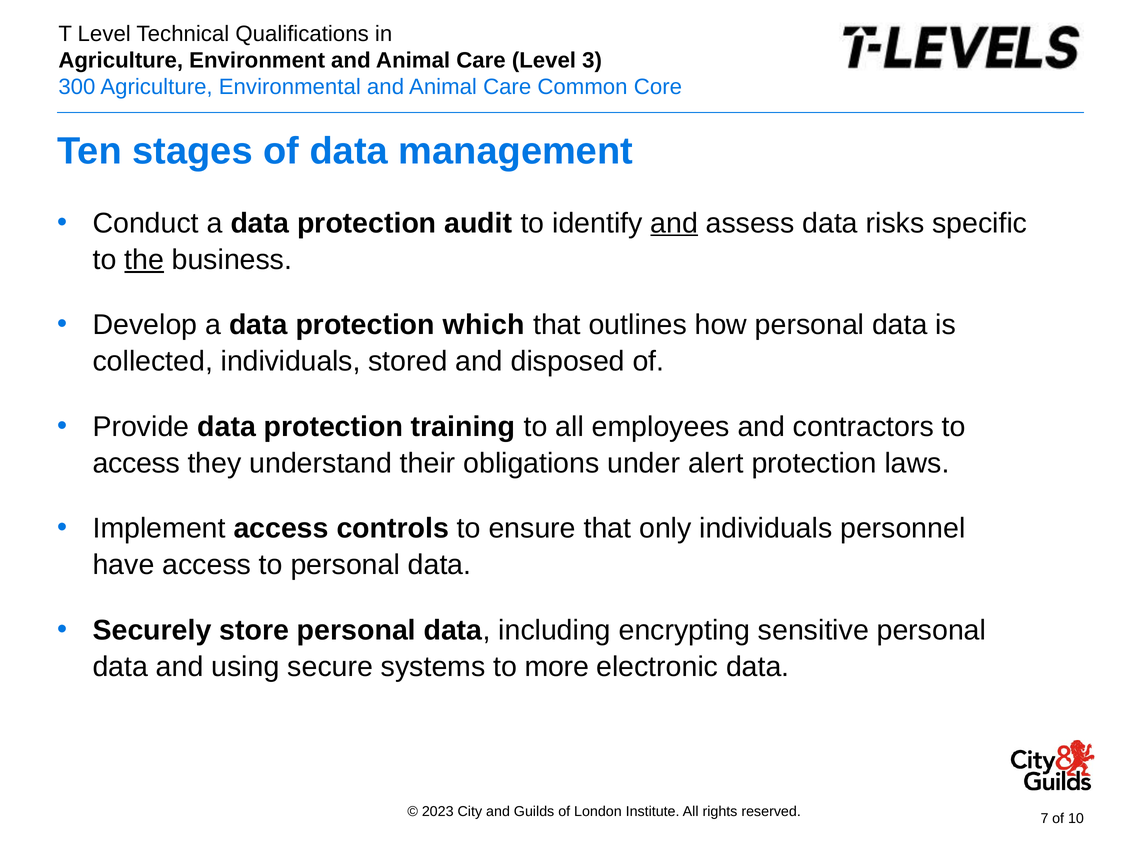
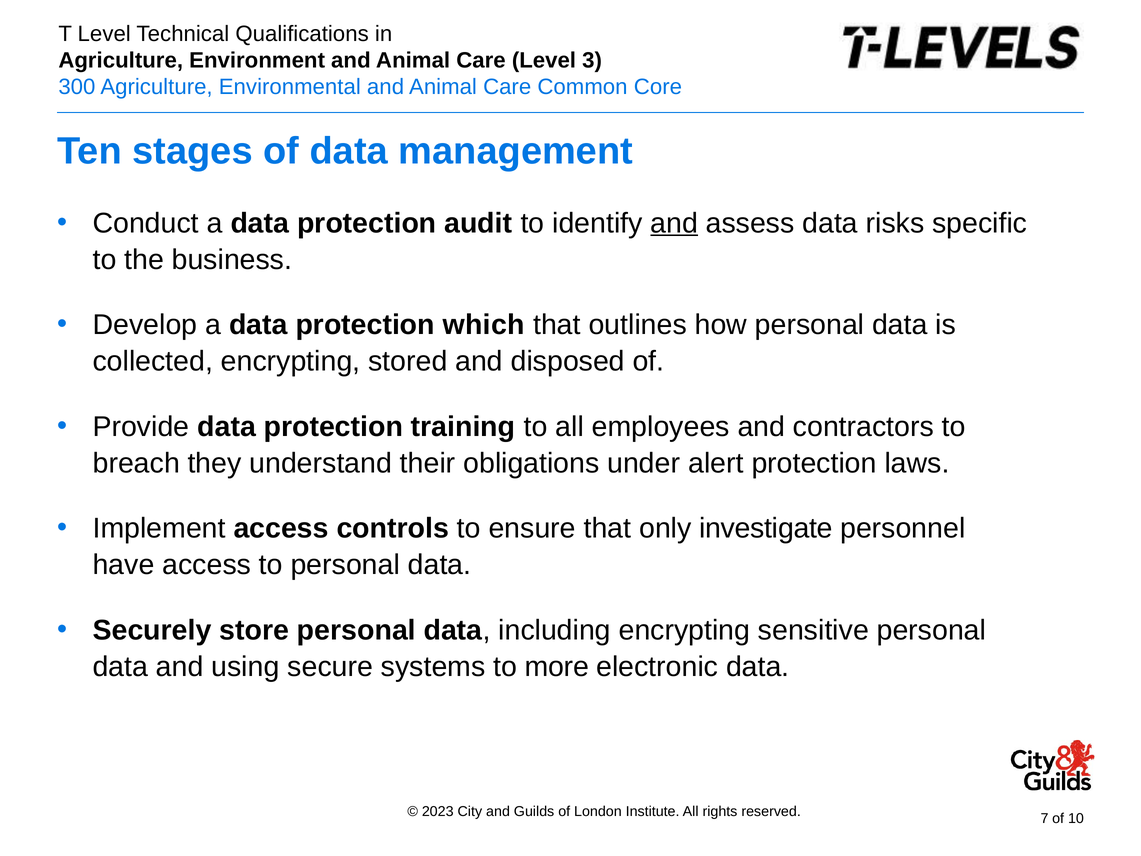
the underline: present -> none (144, 260)
collected individuals: individuals -> encrypting (291, 361)
access: access -> breach (136, 463)
only individuals: individuals -> investigate (766, 528)
